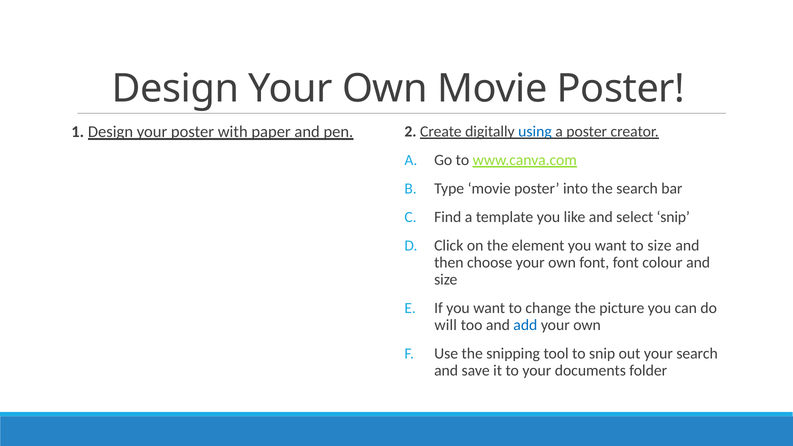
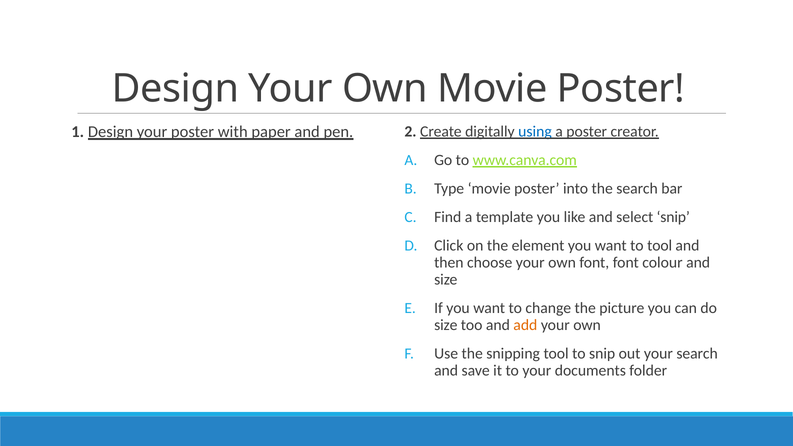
to size: size -> tool (660, 246)
will: will -> size (446, 325)
add colour: blue -> orange (525, 325)
